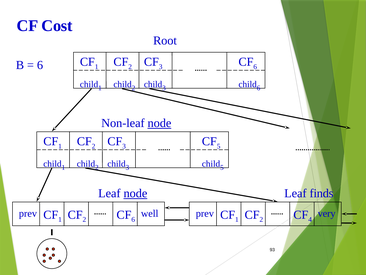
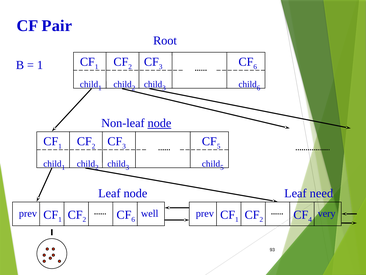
Cost: Cost -> Pair (57, 26)
6: 6 -> 1 (40, 65)
node underline: present -> none (135, 193)
finds: finds -> need (321, 193)
